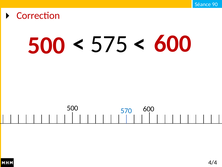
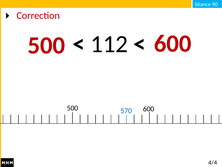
575: 575 -> 112 (109, 44)
